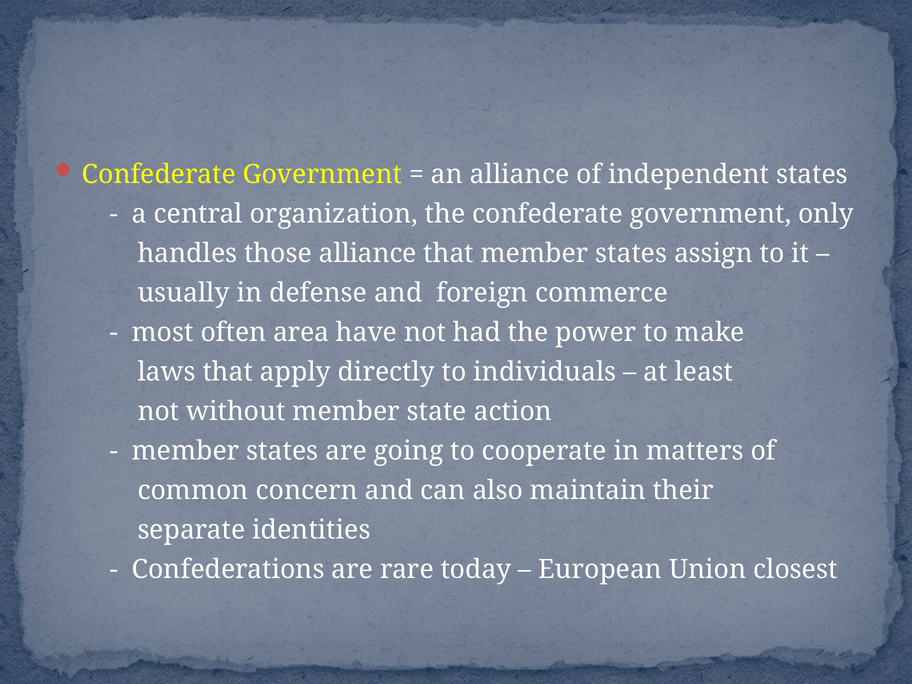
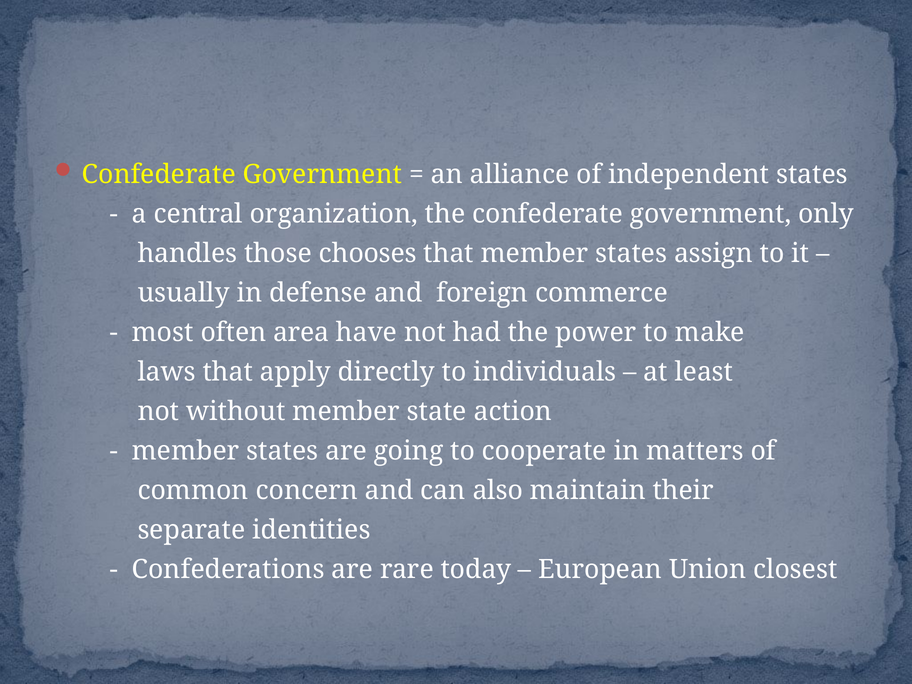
those alliance: alliance -> chooses (368, 253)
